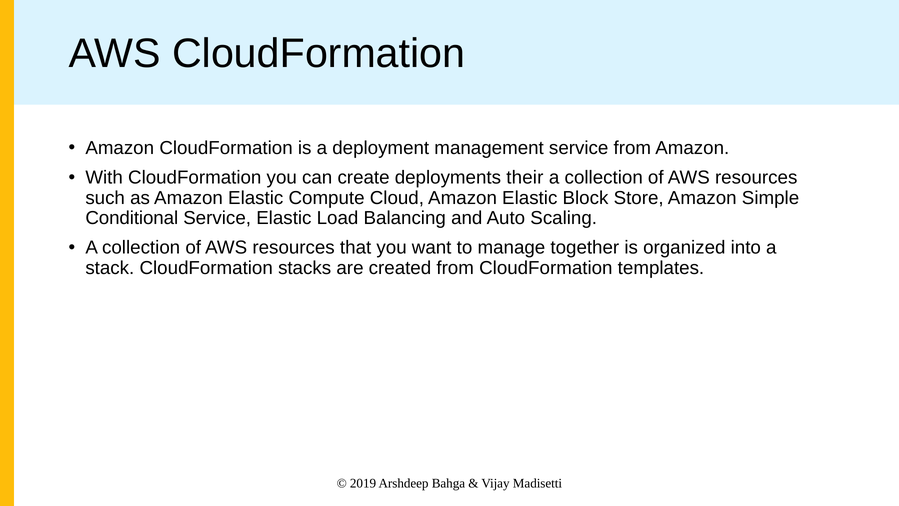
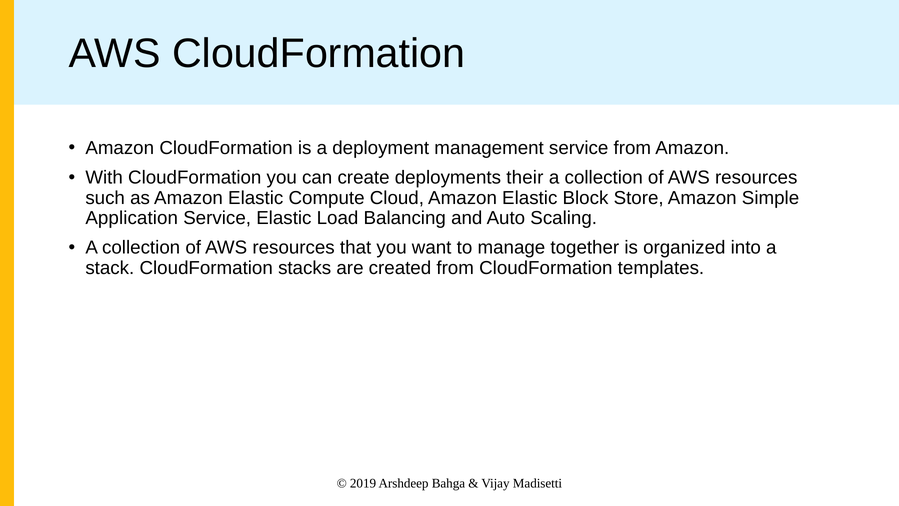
Conditional: Conditional -> Application (132, 218)
